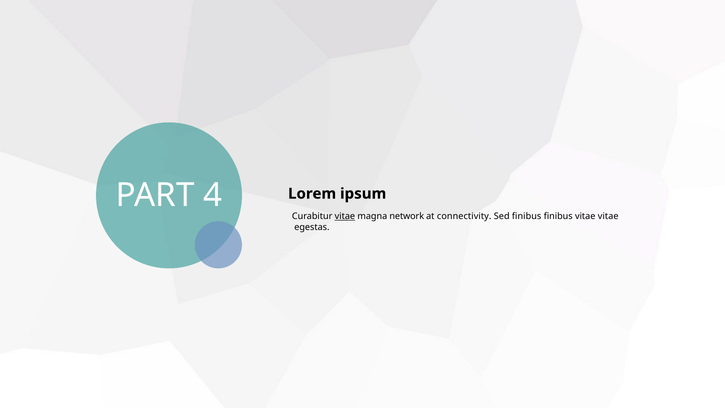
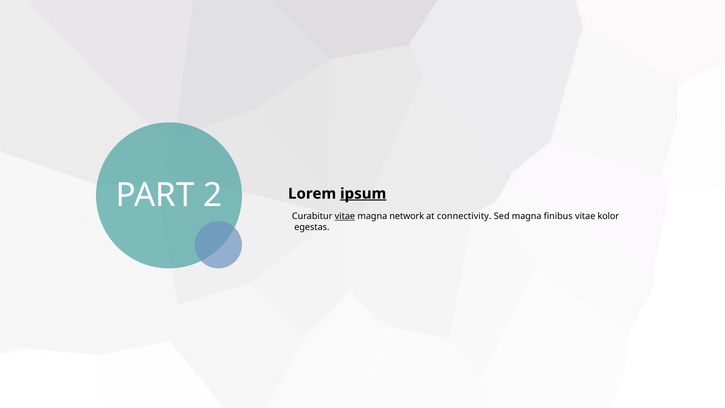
4: 4 -> 2 (213, 195)
Sed finibus: finibus -> magna (527, 216)
vitae vitae: vitae -> kolor (608, 216)
ipsum underline: none -> present (363, 194)
